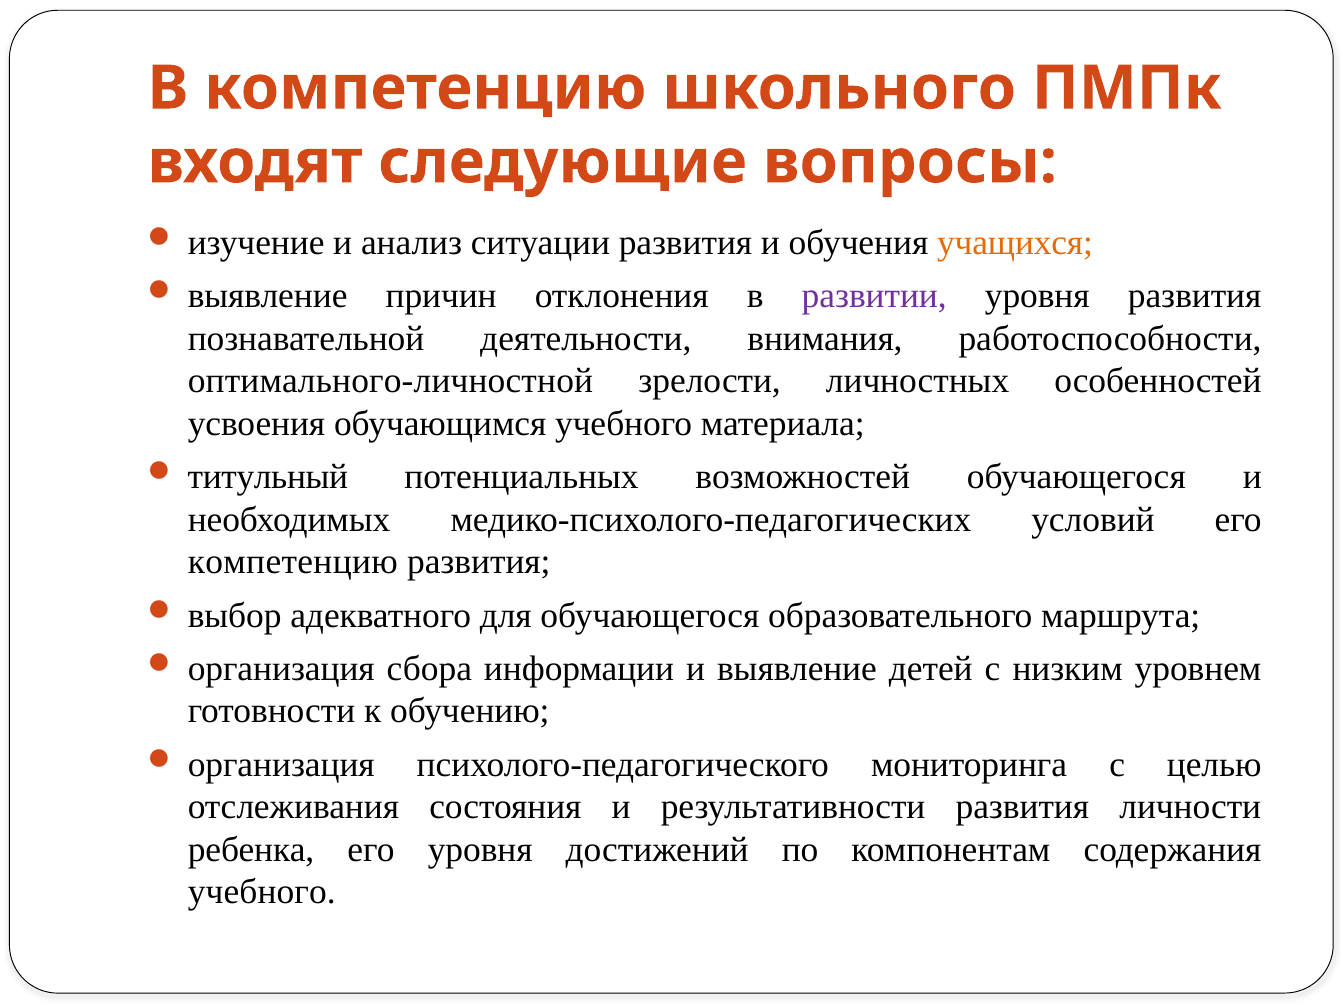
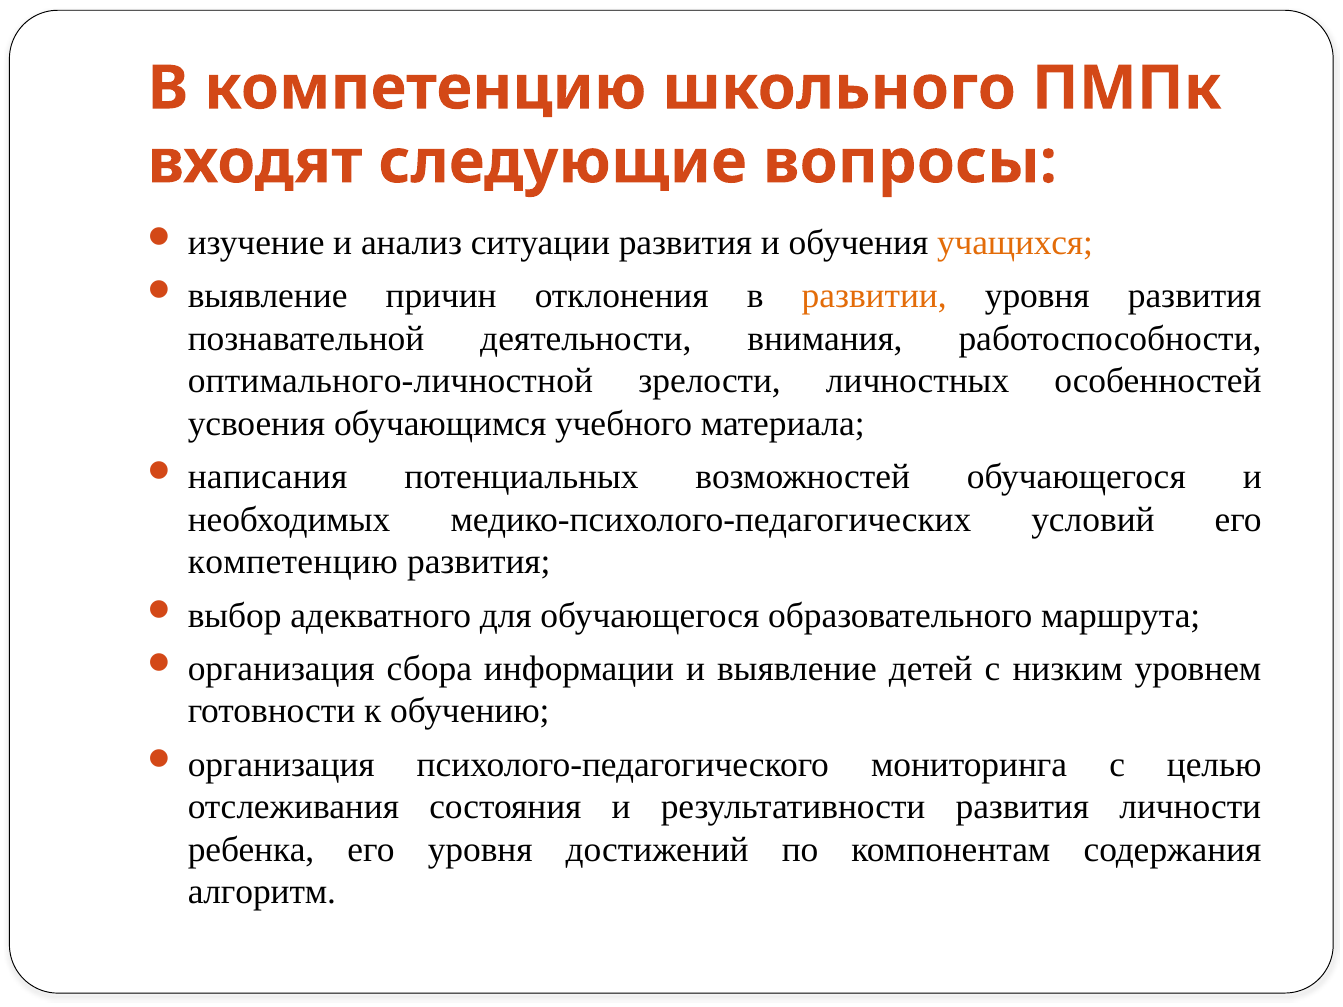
развитии colour: purple -> orange (874, 296)
титульный: титульный -> написания (268, 477)
учебного: учебного -> алгоритм (262, 892)
